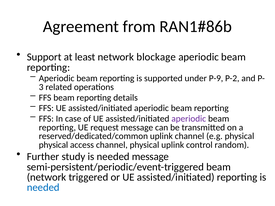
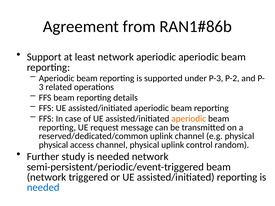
network blockage: blockage -> aperiodic (156, 57)
P-9: P-9 -> P-3 (216, 78)
aperiodic colour: purple -> orange (189, 119)
needed message: message -> network (150, 157)
